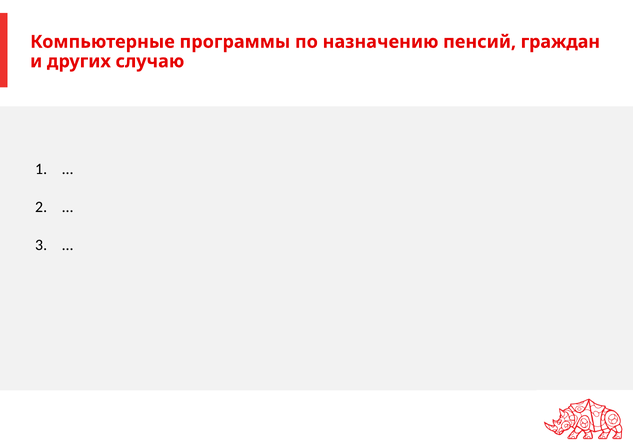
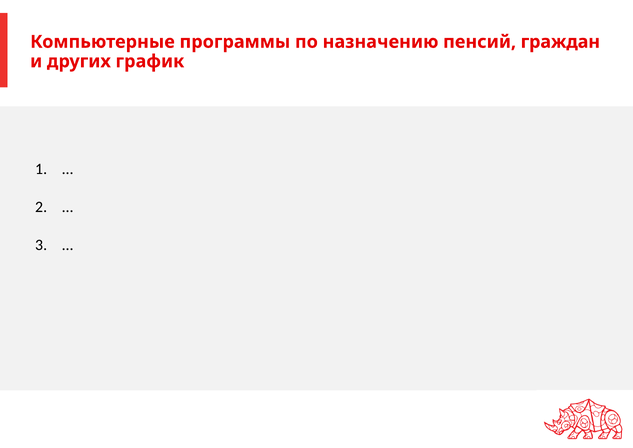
случаю: случаю -> график (150, 61)
